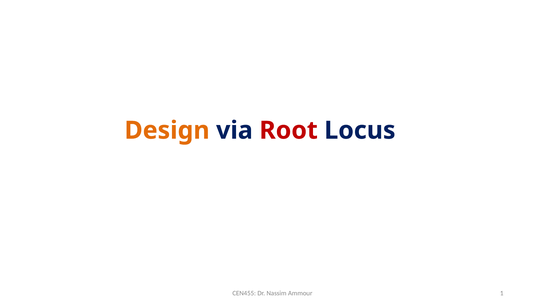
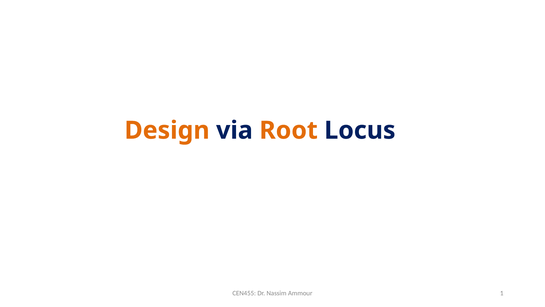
Root colour: red -> orange (289, 130)
